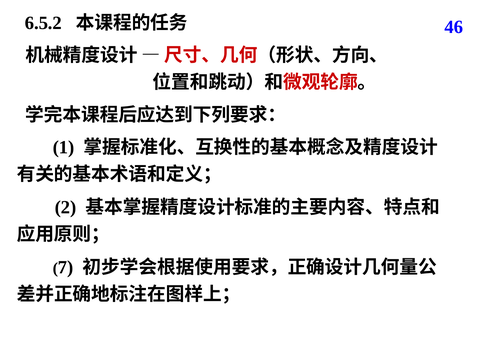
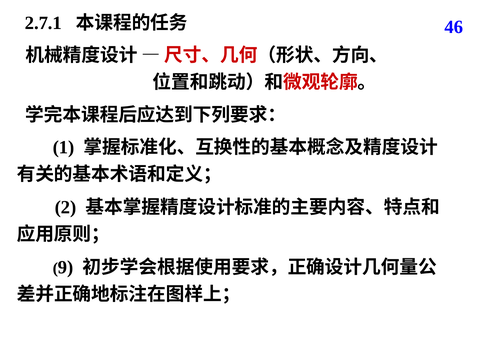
6.5.2: 6.5.2 -> 2.7.1 (43, 23)
7: 7 -> 9 (66, 267)
